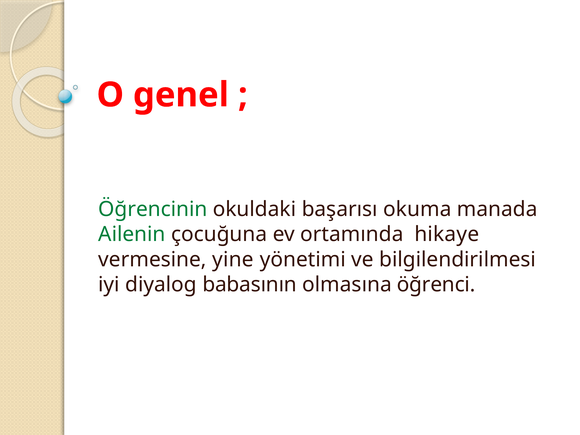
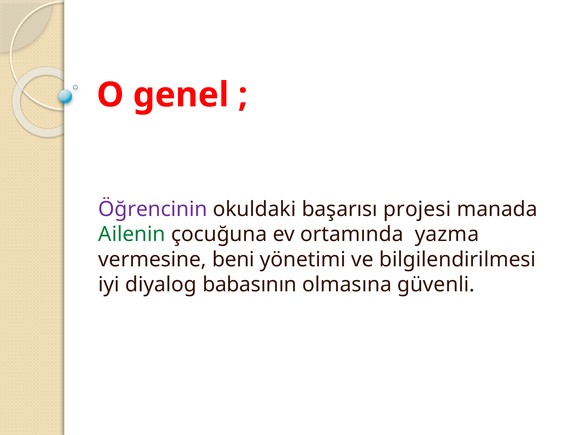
Öğrencinin colour: green -> purple (153, 209)
okuma: okuma -> projesi (417, 209)
hikaye: hikaye -> yazma (447, 234)
yine: yine -> beni (233, 259)
öğrenci: öğrenci -> güvenli (436, 285)
